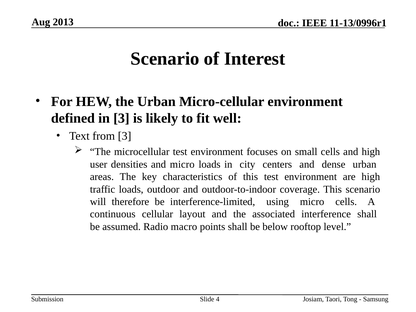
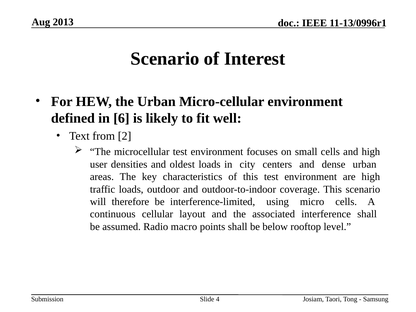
in 3: 3 -> 6 (121, 118)
from 3: 3 -> 2 (125, 136)
and micro: micro -> oldest (182, 164)
